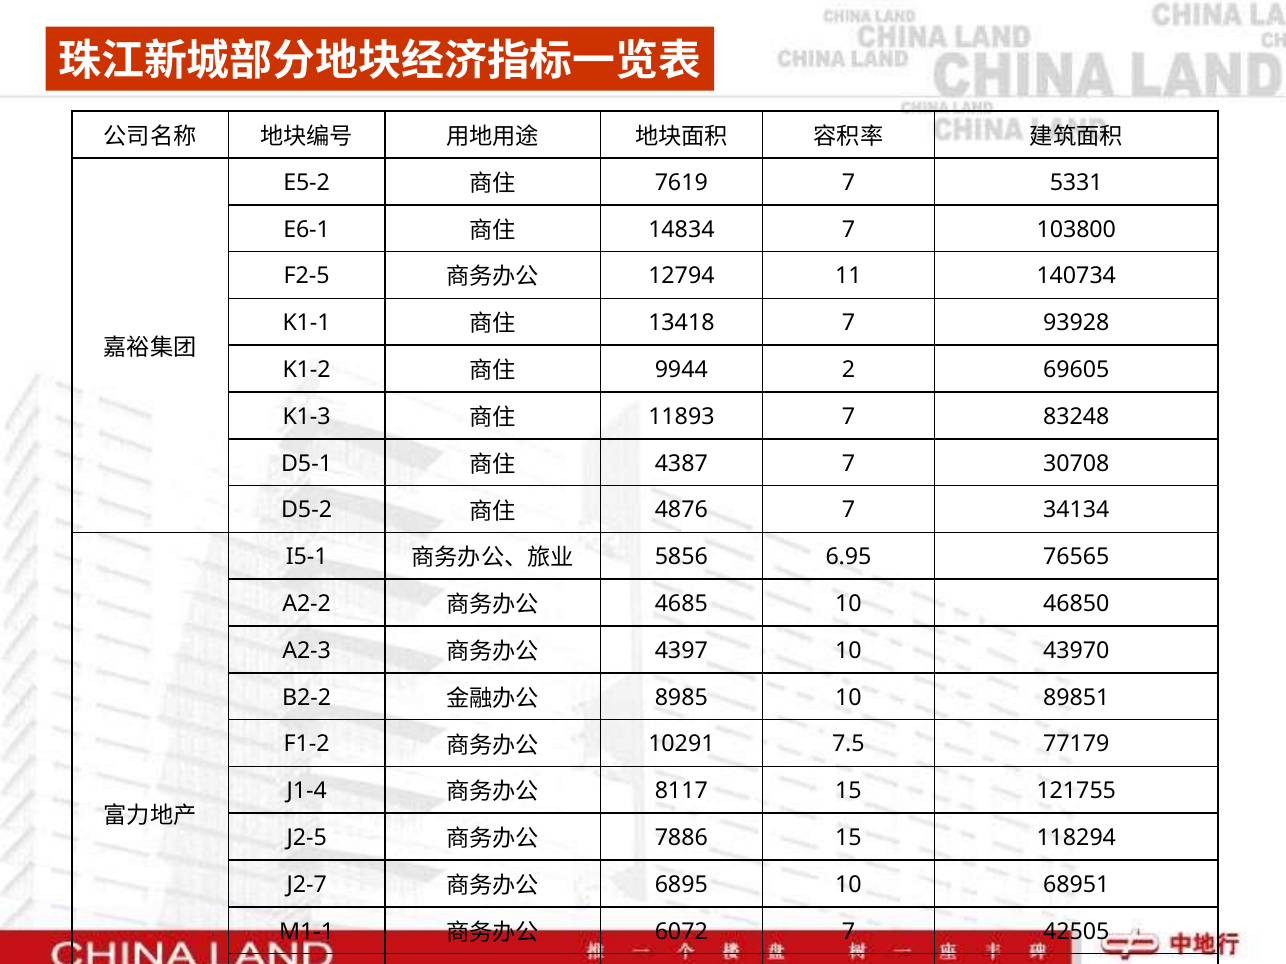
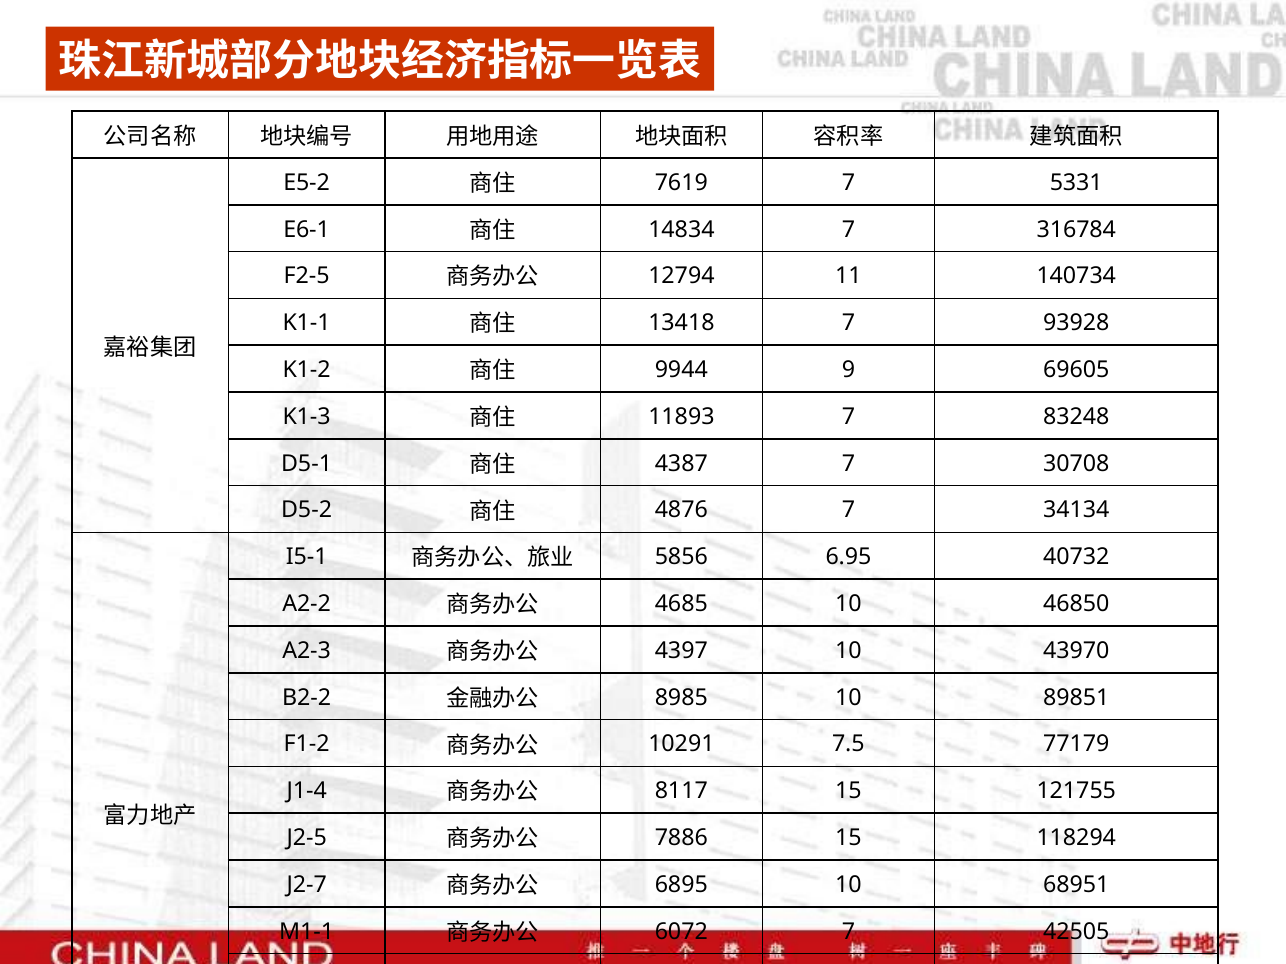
103800: 103800 -> 316784 (1076, 229)
2: 2 -> 9 (849, 370)
76565: 76565 -> 40732 (1076, 557)
